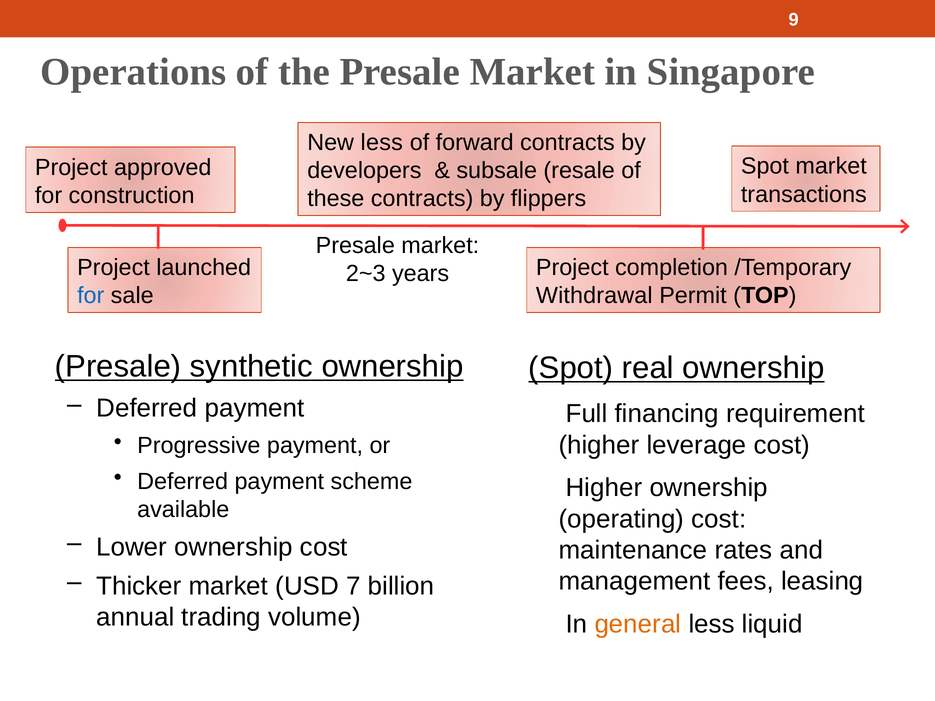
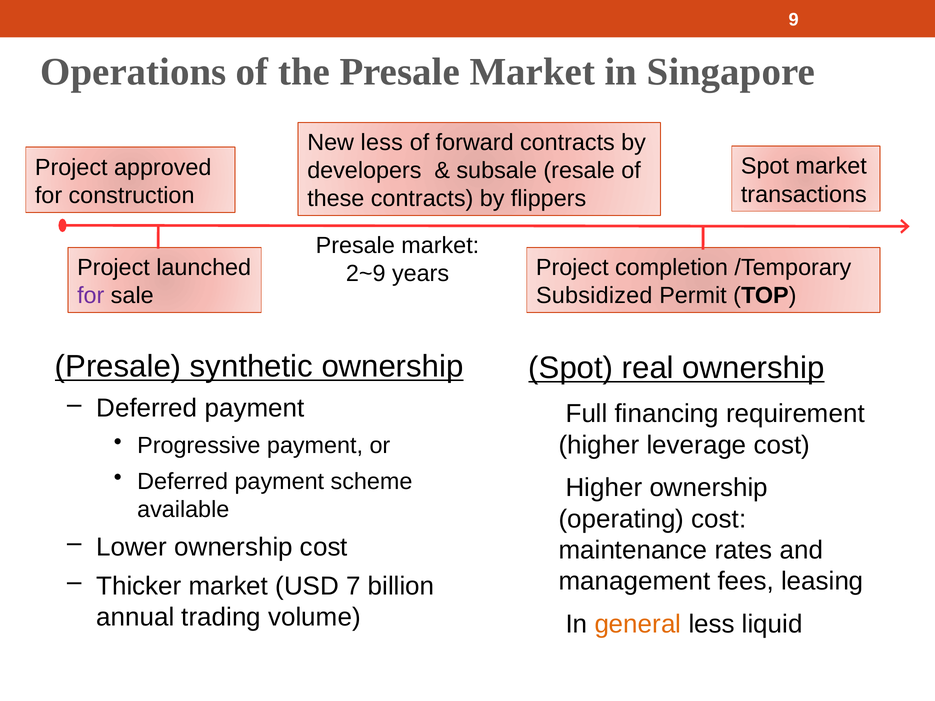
2~3: 2~3 -> 2~9 (366, 274)
for colour: blue -> purple (91, 296)
Withdrawal: Withdrawal -> Subsidized (594, 296)
